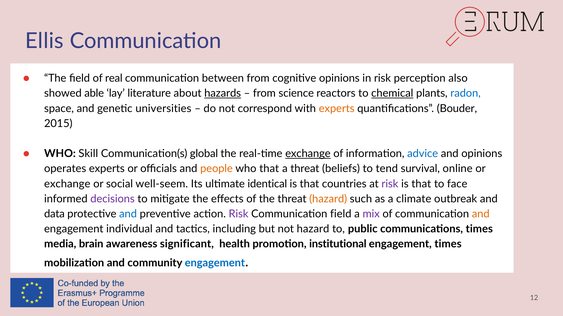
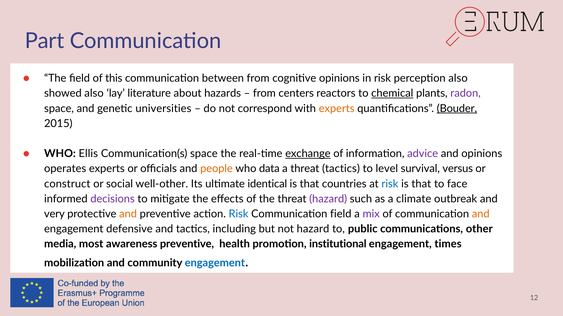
Ellis: Ellis -> Part (45, 41)
real: real -> this (114, 78)
showed able: able -> also (94, 94)
hazards underline: present -> none (223, 94)
science: science -> centers (296, 94)
radon colour: blue -> purple (466, 94)
Bouder underline: none -> present (457, 109)
Skill: Skill -> Ellis (88, 154)
Communication(s global: global -> space (204, 154)
advice colour: blue -> purple (423, 154)
who that: that -> data (269, 169)
threat beliefs: beliefs -> tactics (341, 169)
tend: tend -> level (387, 169)
online: online -> versus (458, 169)
exchange: exchange -> construct (67, 184)
well-seem: well-seem -> well-other (162, 184)
risk colour: purple -> blue (390, 184)
hazard colour: orange -> purple (328, 199)
data: data -> very (54, 214)
and colour: blue -> orange (128, 214)
Risk colour: purple -> blue (239, 214)
individual: individual -> defensive (129, 229)
communications times: times -> other (479, 229)
brain: brain -> most (91, 245)
awareness significant: significant -> preventive (187, 245)
